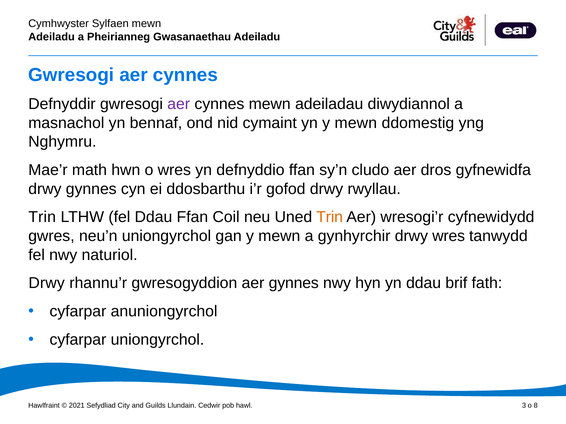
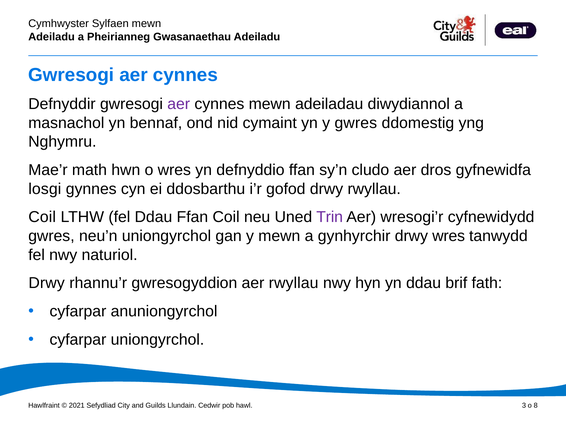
yn y mewn: mewn -> gwres (356, 123)
drwy: drwy -> losgi (45, 189)
Trin: Trin -> Coil (42, 217)
Trin colour: orange -> purple (330, 217)
aer gynnes: gynnes -> rwyllau (294, 283)
